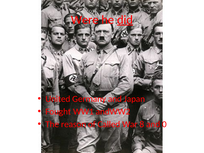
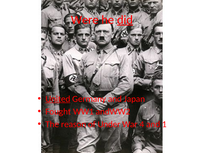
United underline: none -> present (58, 99)
Called: Called -> Under (109, 124)
8: 8 -> 4 (142, 124)
0: 0 -> 1 (164, 124)
